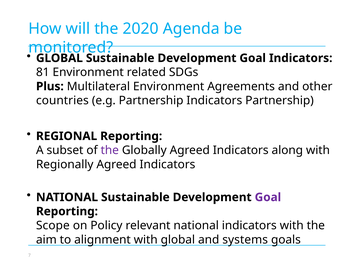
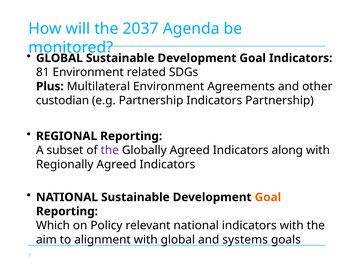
2020: 2020 -> 2037 (141, 29)
countries: countries -> custodian (63, 101)
Goal colour: purple -> orange (268, 198)
Scope: Scope -> Which (53, 226)
